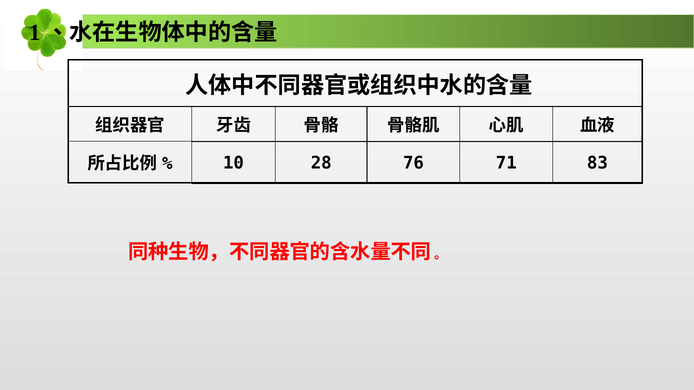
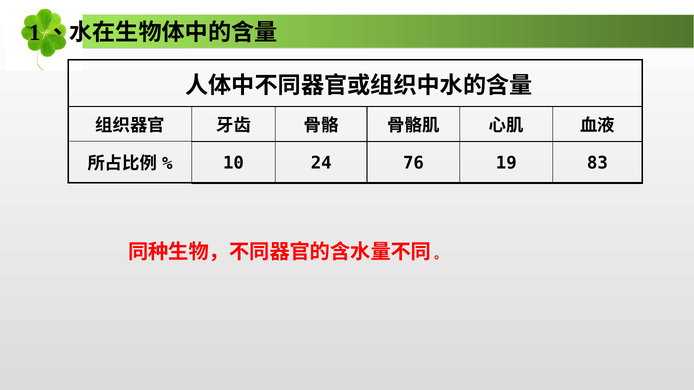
28: 28 -> 24 (321, 163)
71: 71 -> 19 (506, 163)
